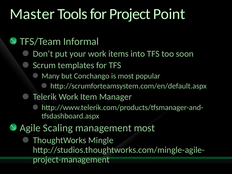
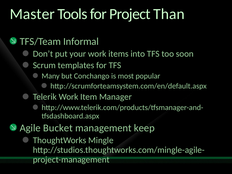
Point: Point -> Than (169, 14)
Scaling: Scaling -> Bucket (58, 128)
management most: most -> keep (144, 128)
